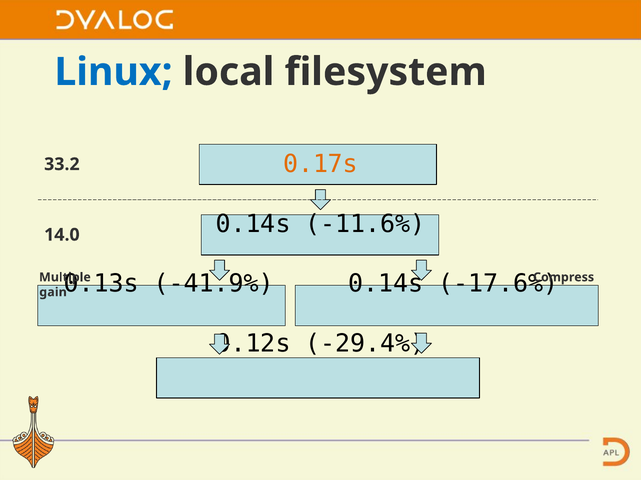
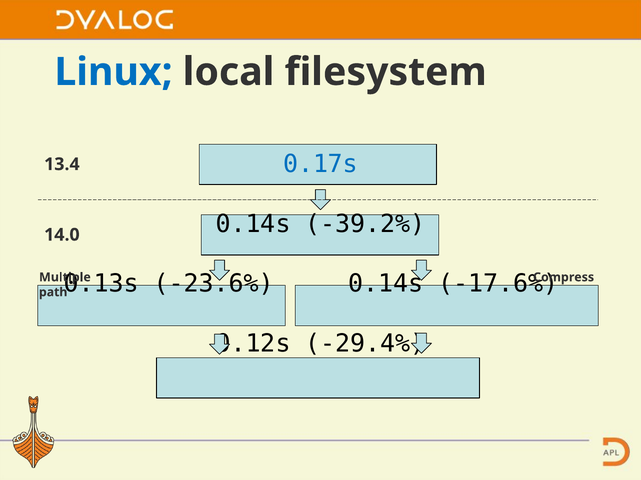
0.17s colour: orange -> blue (321, 164)
33.2: 33.2 -> 13.4 (62, 164)
-11.6%: -11.6% -> -39.2% (365, 224)
-41.9%: -41.9% -> -23.6% (214, 284)
gain: gain -> path (53, 293)
